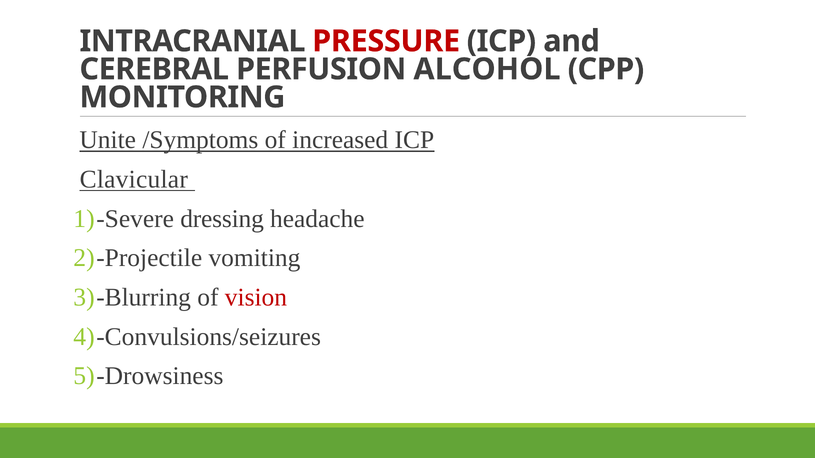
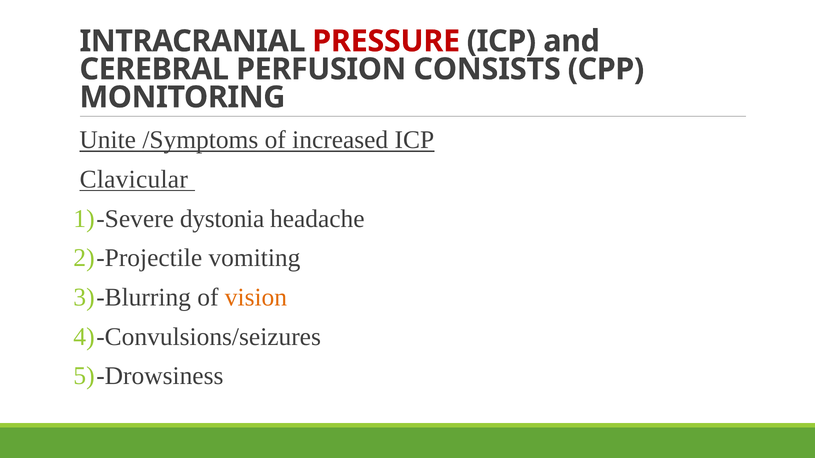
ALCOHOL: ALCOHOL -> CONSISTS (487, 69)
dressing: dressing -> dystonia (222, 219)
vision colour: red -> orange (256, 298)
